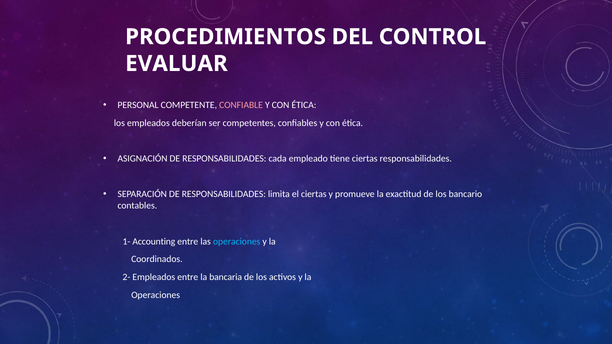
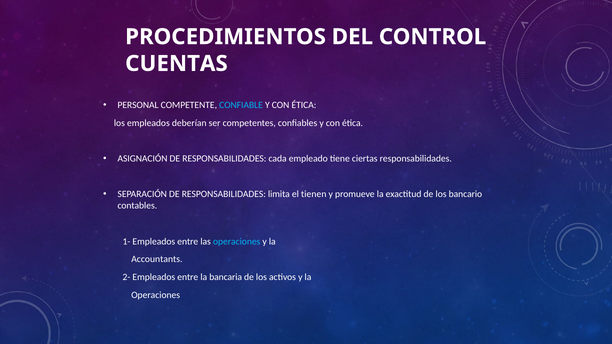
EVALUAR: EVALUAR -> CUENTAS (176, 64)
CONFIABLE colour: pink -> light blue (241, 105)
el ciertas: ciertas -> tienen (314, 194)
1- Accounting: Accounting -> Empleados (154, 242)
Coordinados: Coordinados -> Accountants (157, 259)
